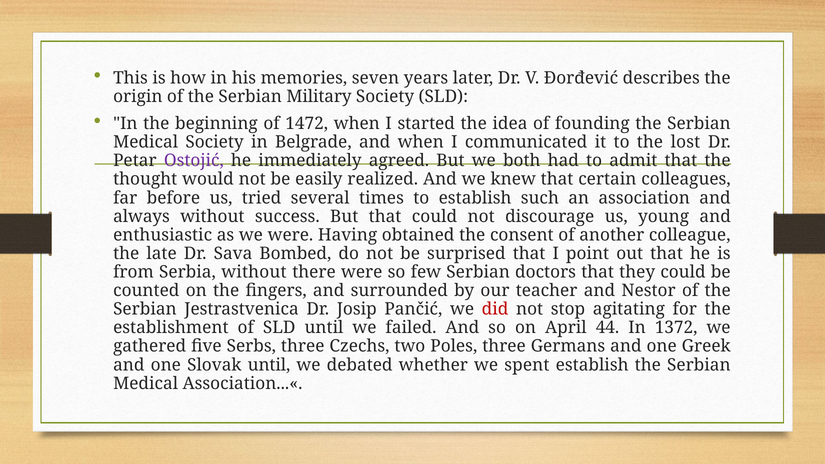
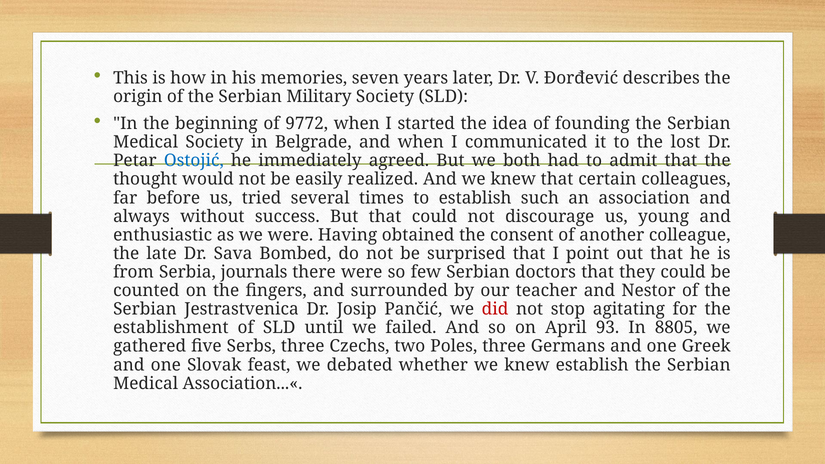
1472: 1472 -> 9772 (307, 124)
Ostojić colour: purple -> blue (194, 161)
Serbia without: without -> journals (254, 272)
44: 44 -> 93 (608, 328)
1372: 1372 -> 8805 (676, 328)
Slovak until: until -> feast (269, 365)
whether we spent: spent -> knew (527, 365)
